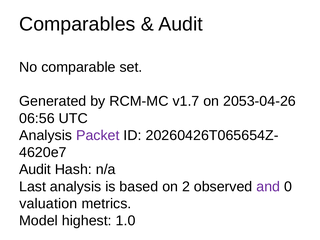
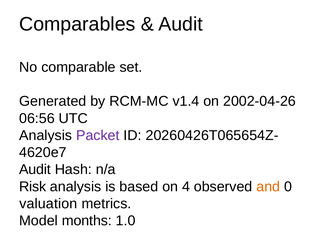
v1.7: v1.7 -> v1.4 (186, 101)
2053-04-26: 2053-04-26 -> 2002-04-26 (259, 101)
Last: Last -> Risk (33, 187)
2: 2 -> 4 (186, 187)
and colour: purple -> orange (268, 187)
highest: highest -> months (87, 221)
